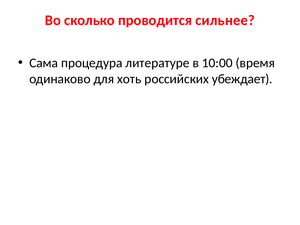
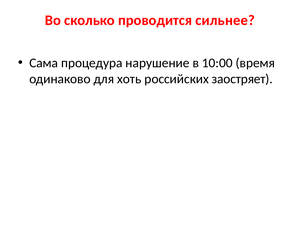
литературе: литературе -> нарушение (158, 63)
убеждает: убеждает -> заостряет (242, 79)
